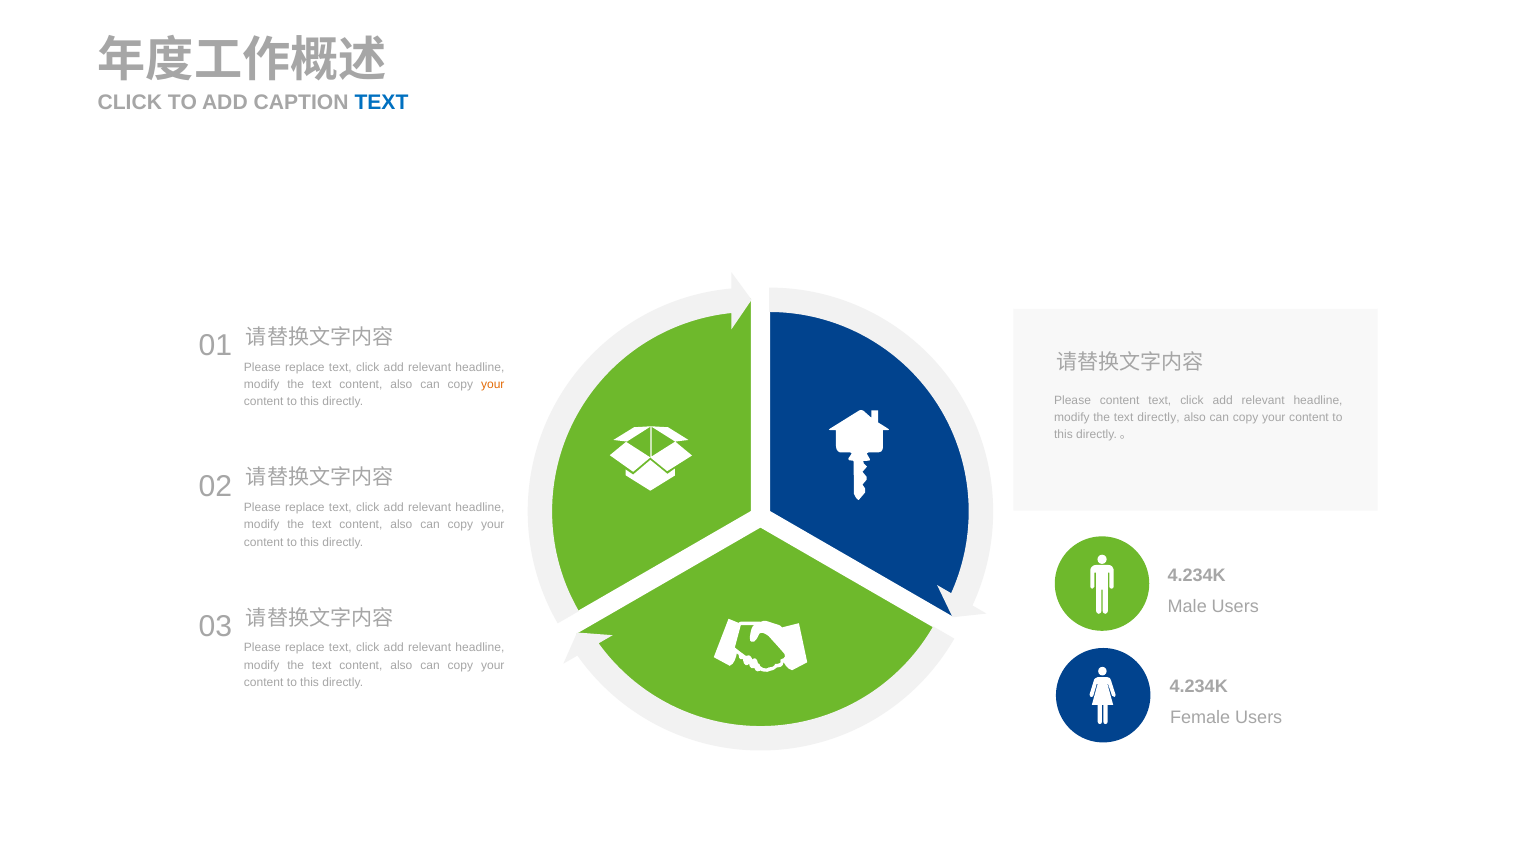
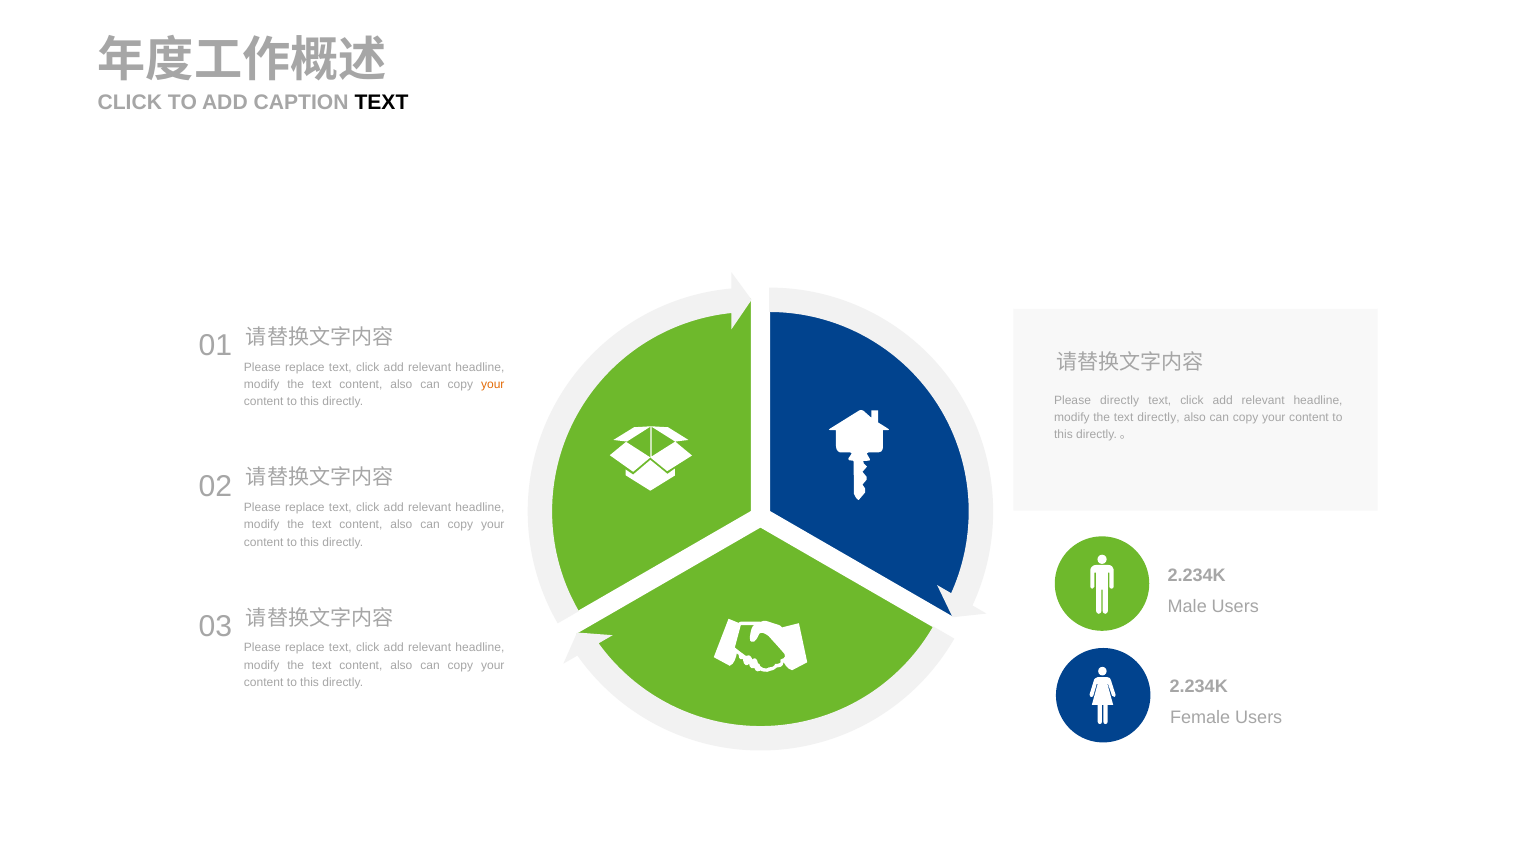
TEXT colour: blue -> black (381, 102)
Please content: content -> directly (1120, 400)
4.234K: 4.234K -> 2.234K (1197, 575)
4.234K: 4.234K -> 2.234K (1199, 687)
